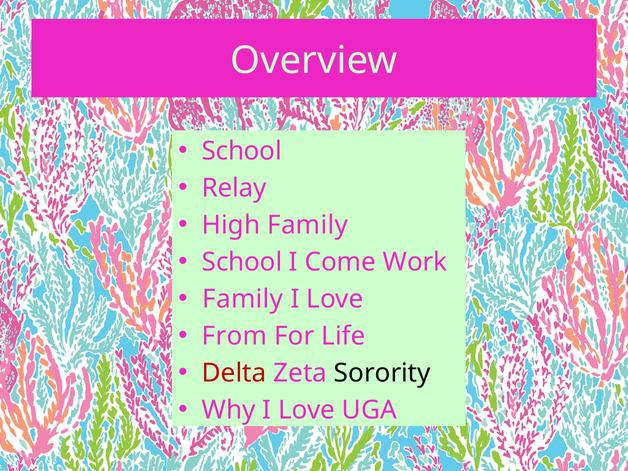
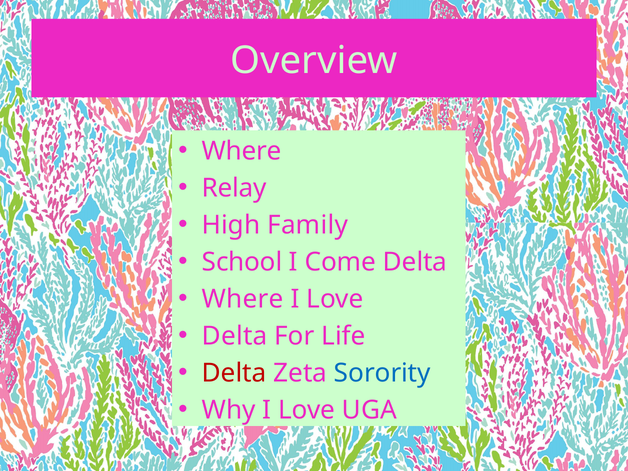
School: School -> Where (242, 151)
Come Work: Work -> Delta (415, 262)
Family: Family -> Where (243, 299)
From: From -> Delta (235, 336)
Sorority colour: black -> blue (382, 373)
